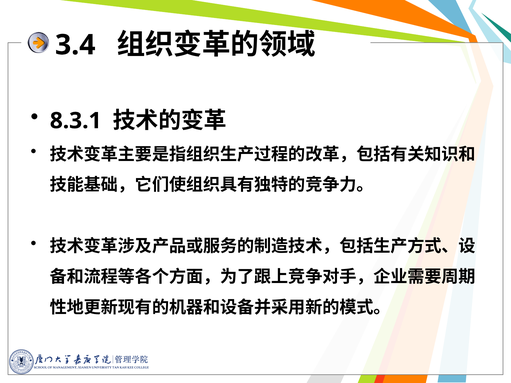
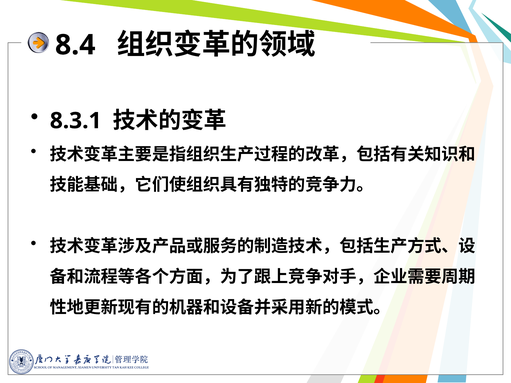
3.4: 3.4 -> 8.4 (75, 45)
